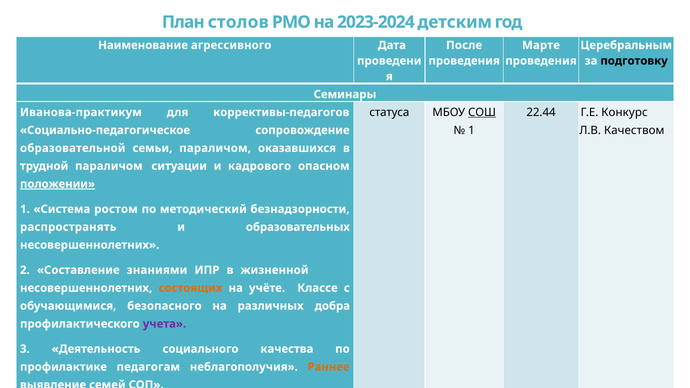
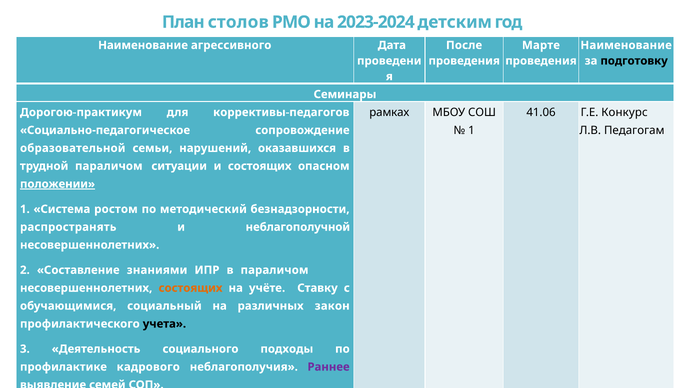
Церебральным: Церебральным -> Наименование (626, 45)
статуса: статуса -> рамках (389, 112)
СОШ underline: present -> none (482, 112)
22.44: 22.44 -> 41.06 (541, 112)
Иванова-практикум: Иванова-практикум -> Дорогою-практикум (81, 112)
Качеством: Качеством -> Педагогам (634, 130)
семьи параличом: параличом -> нарушений (215, 148)
и кадрового: кадрового -> состоящих (260, 166)
образовательных: образовательных -> неблагополучной (298, 227)
в жизненной: жизненной -> параличом (275, 270)
Классе: Классе -> Ставку (317, 288)
безопасного: безопасного -> социальный (164, 306)
добра: добра -> закон (332, 306)
учета colour: purple -> black (164, 324)
качества: качества -> подходы (287, 349)
педагогам: педагогам -> кадрового (148, 367)
Раннее colour: orange -> purple (329, 367)
